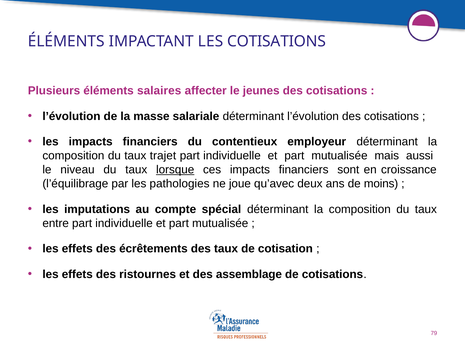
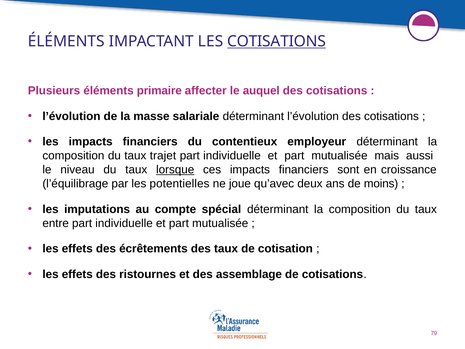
COTISATIONS underline: none -> present (277, 41)
salaires: salaires -> primaire (159, 91)
jeunes: jeunes -> auquel (261, 91)
pathologies: pathologies -> potentielles (180, 184)
